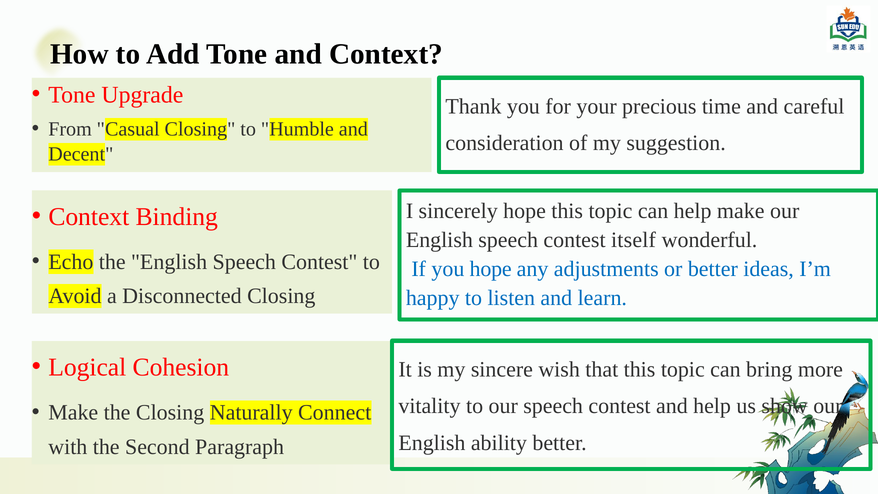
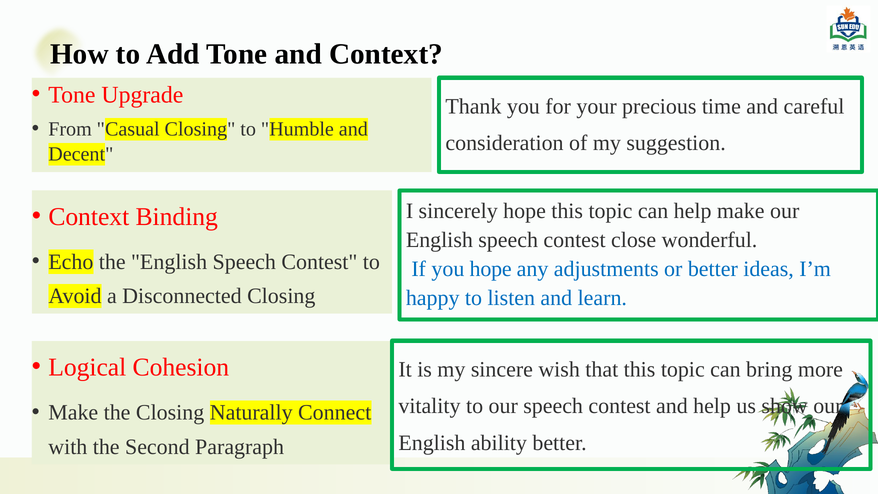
itself: itself -> close (634, 240)
